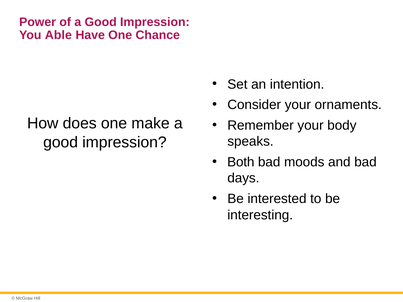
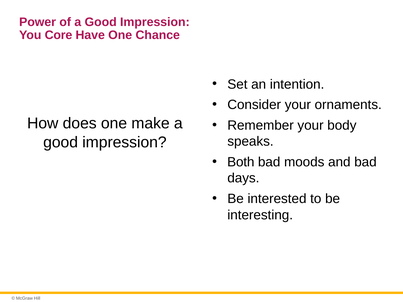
Able: Able -> Core (59, 35)
